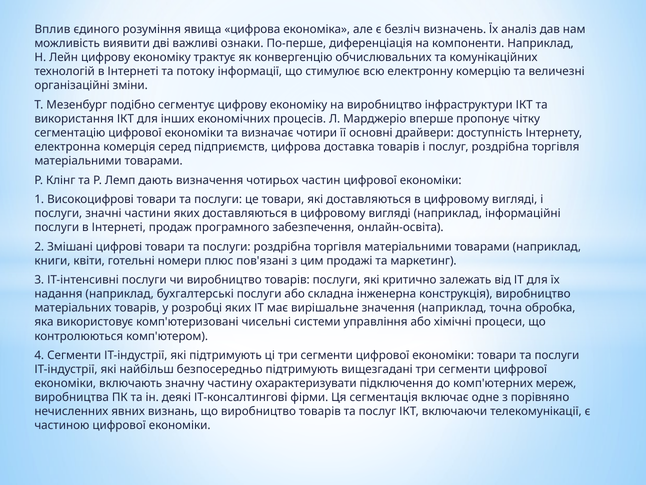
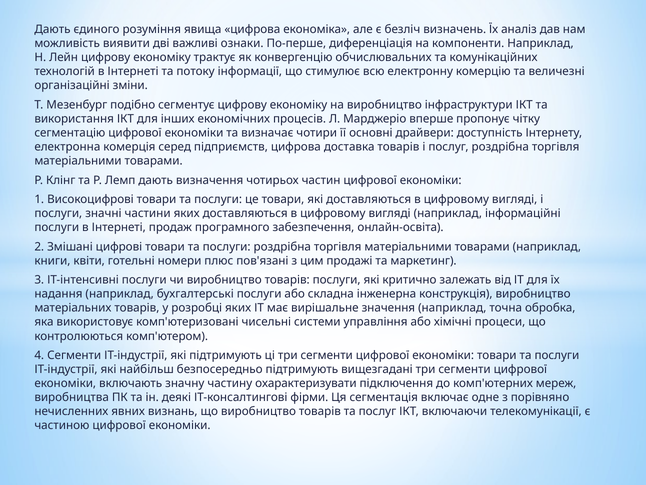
Вплив: Вплив -> Дають (52, 29)
